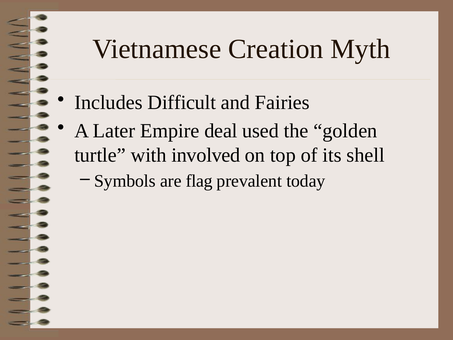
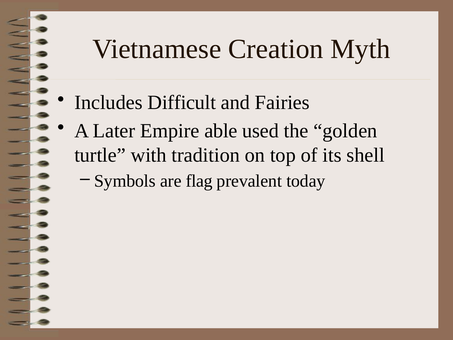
deal: deal -> able (221, 131)
involved: involved -> tradition (206, 155)
